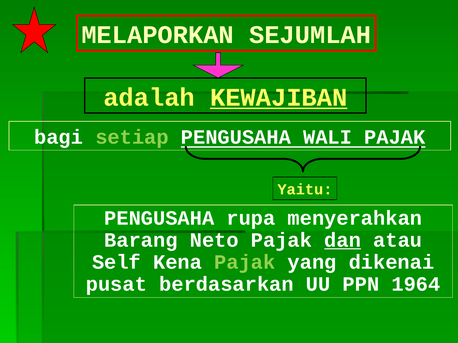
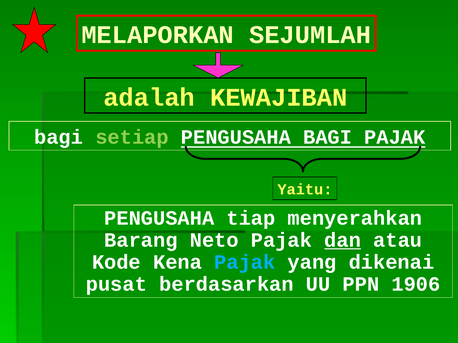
KEWAJIBAN underline: present -> none (279, 97)
PENGUSAHA WALI: WALI -> BAGI (328, 137)
rupa: rupa -> tiap (251, 218)
Self: Self -> Kode (116, 262)
Pajak colour: light green -> light blue (245, 262)
1964: 1964 -> 1906 (416, 284)
